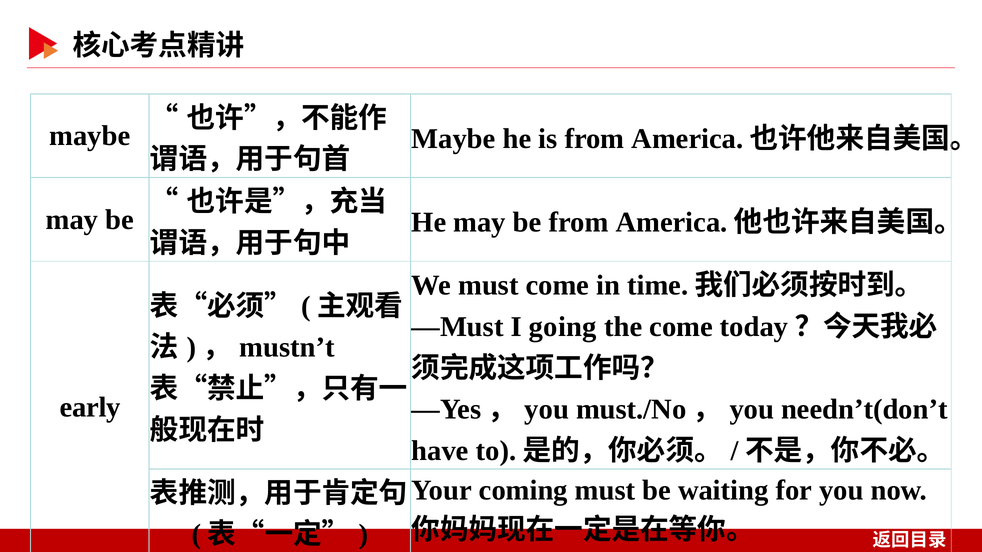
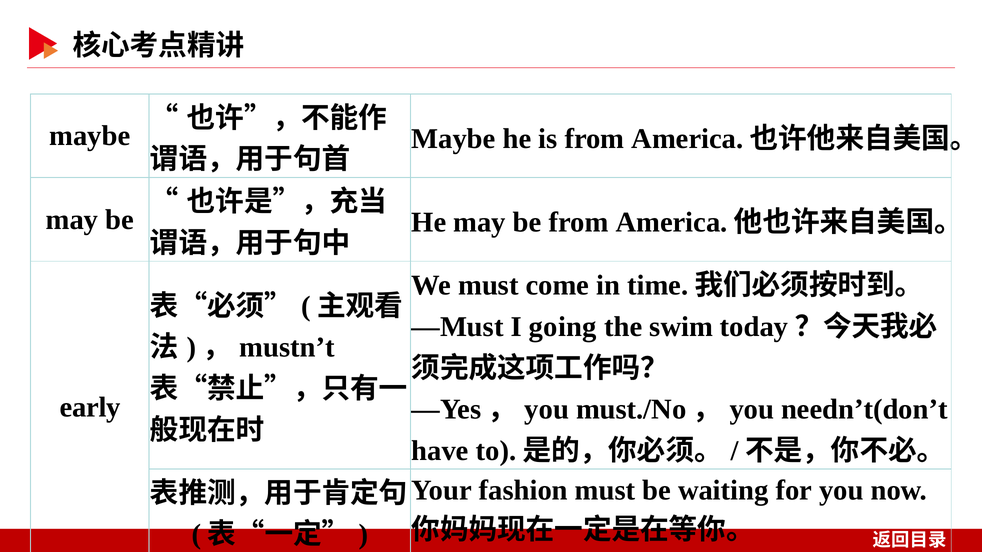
the come: come -> swim (681, 327)
coming: coming -> fashion (523, 491)
